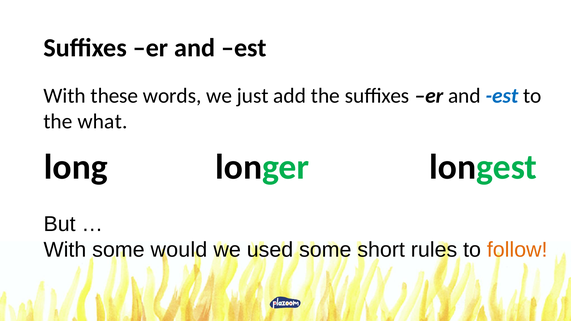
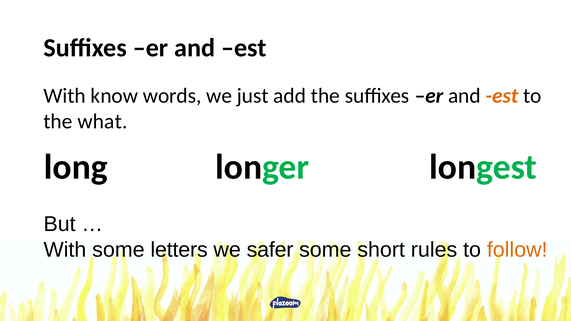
these: these -> know (114, 96)
est colour: blue -> orange (502, 96)
would: would -> letters (179, 250)
used: used -> safer (270, 250)
